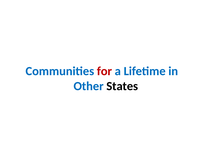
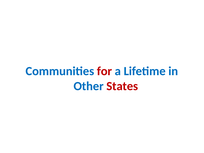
States colour: black -> red (122, 86)
